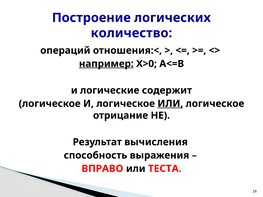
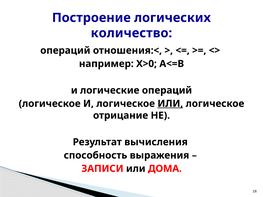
например underline: present -> none (106, 64)
логические содержит: содержит -> операций (167, 90)
ВПРАВО: ВПРАВО -> ЗАПИСИ (102, 169)
ТЕСТА: ТЕСТА -> ДОМА (165, 169)
